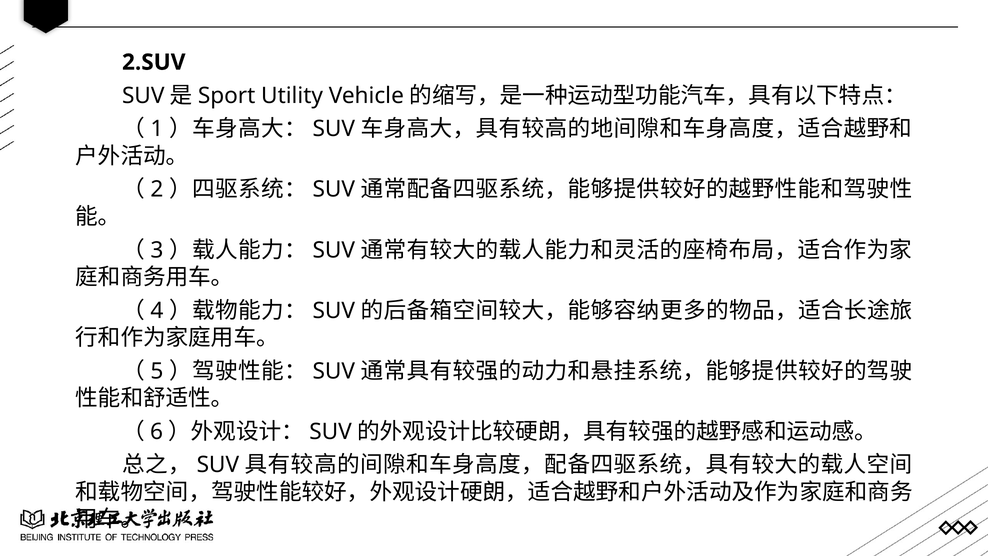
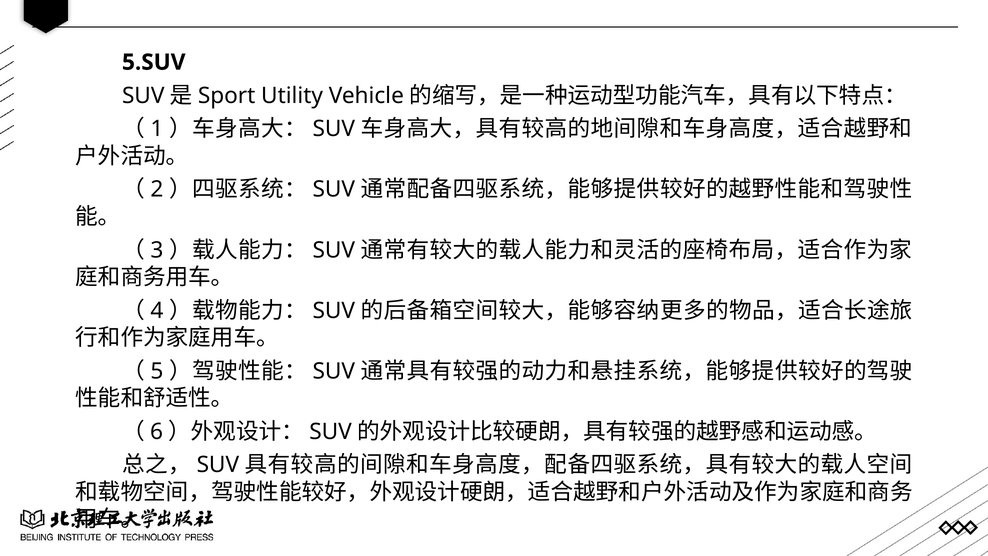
2.SUV: 2.SUV -> 5.SUV (154, 62)
